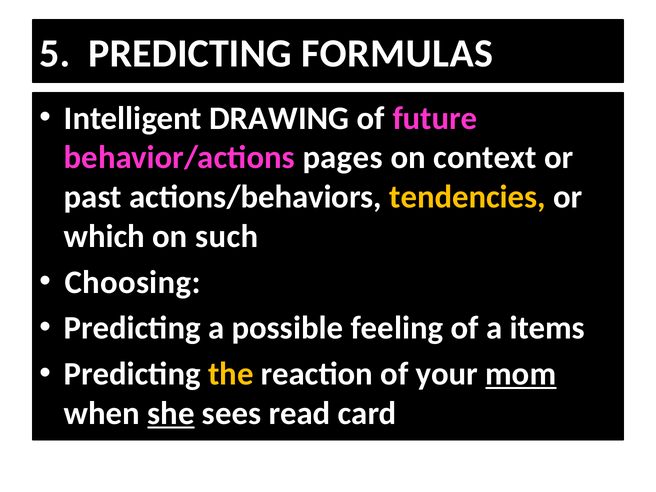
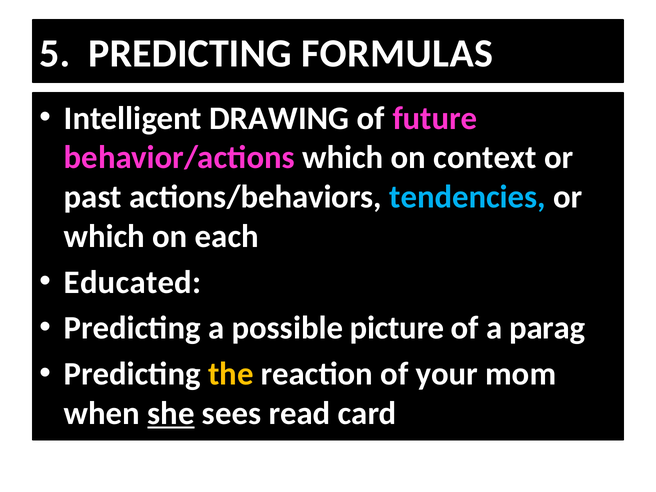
behavior/actions pages: pages -> which (343, 158)
tendencies colour: yellow -> light blue (468, 197)
such: such -> each (227, 236)
Choosing: Choosing -> Educated (133, 282)
feeling: feeling -> picture (397, 328)
items: items -> parag (547, 328)
mom underline: present -> none (521, 374)
